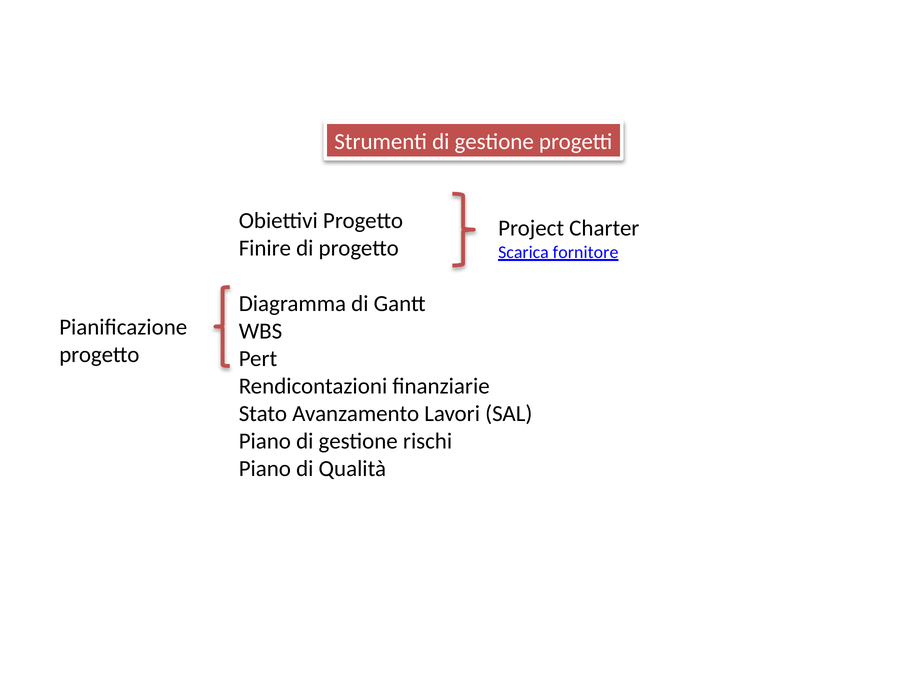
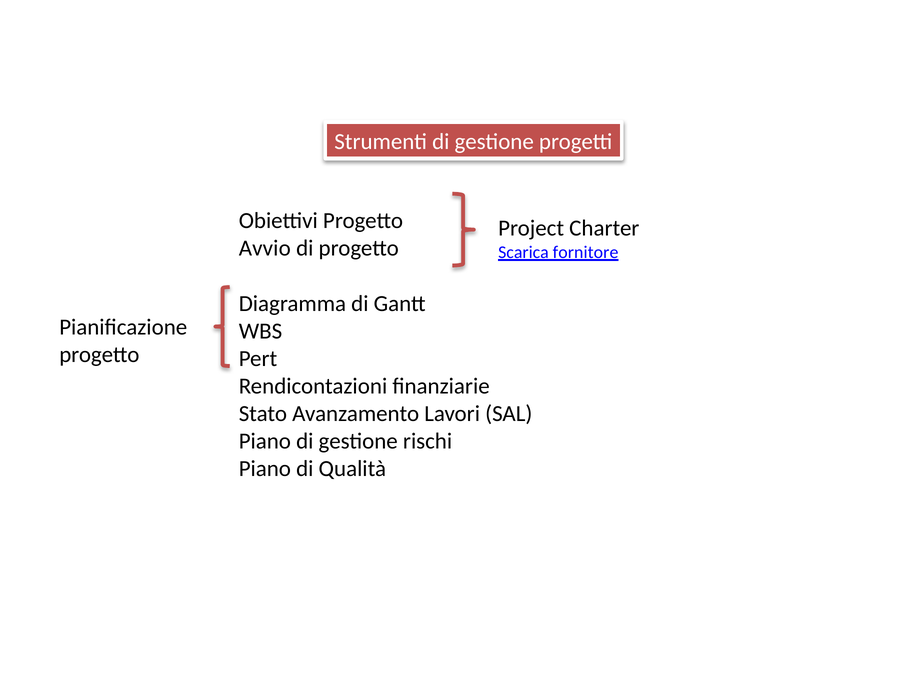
Finire: Finire -> Avvio (265, 248)
